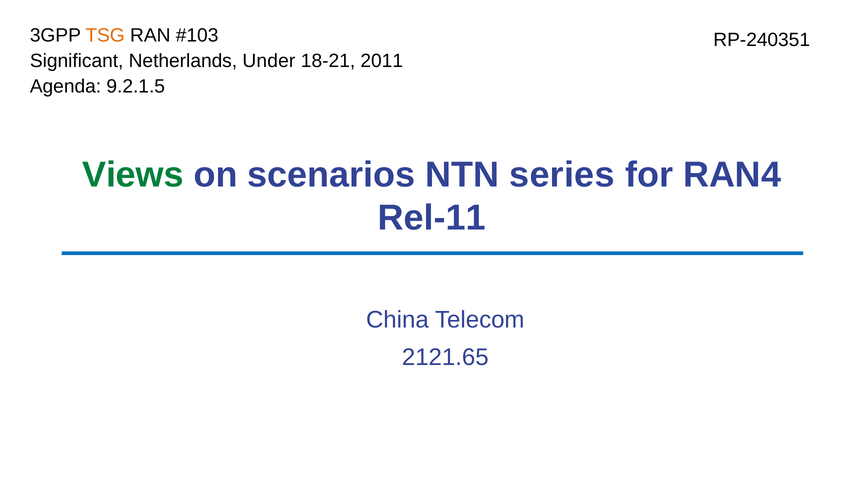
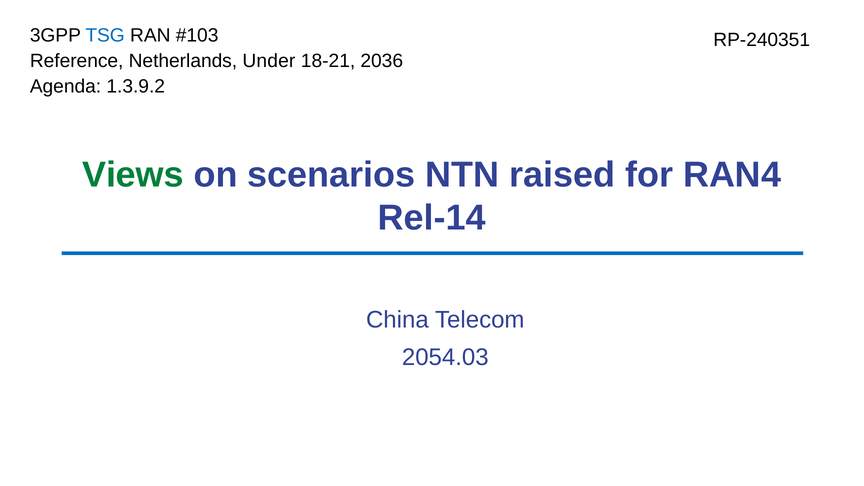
TSG colour: orange -> blue (105, 36)
Significant: Significant -> Reference (77, 61)
2011: 2011 -> 2036 (382, 61)
9.2.1.5: 9.2.1.5 -> 1.3.9.2 (136, 86)
series: series -> raised (562, 175)
Rel-11: Rel-11 -> Rel-14 (432, 218)
2121.65: 2121.65 -> 2054.03 (445, 357)
